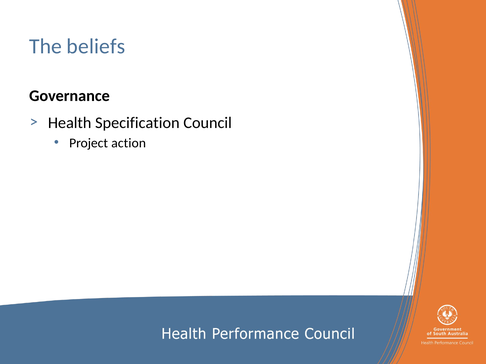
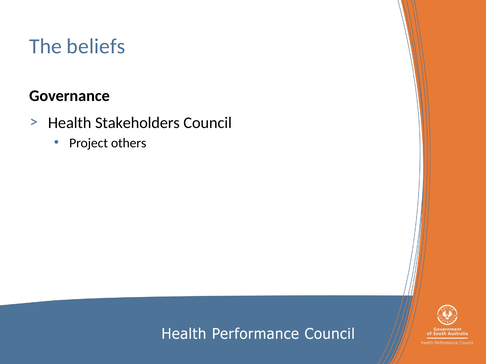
Specification: Specification -> Stakeholders (137, 123)
action: action -> others (129, 143)
